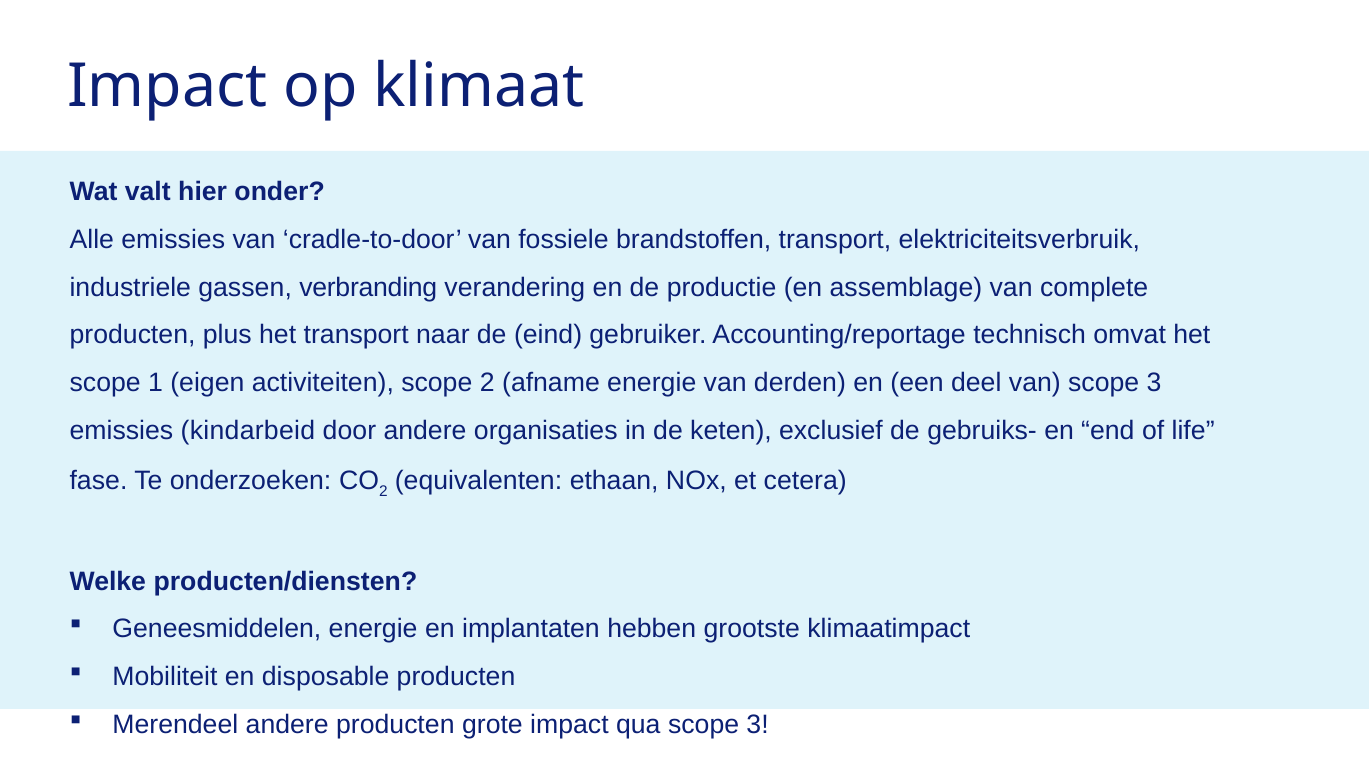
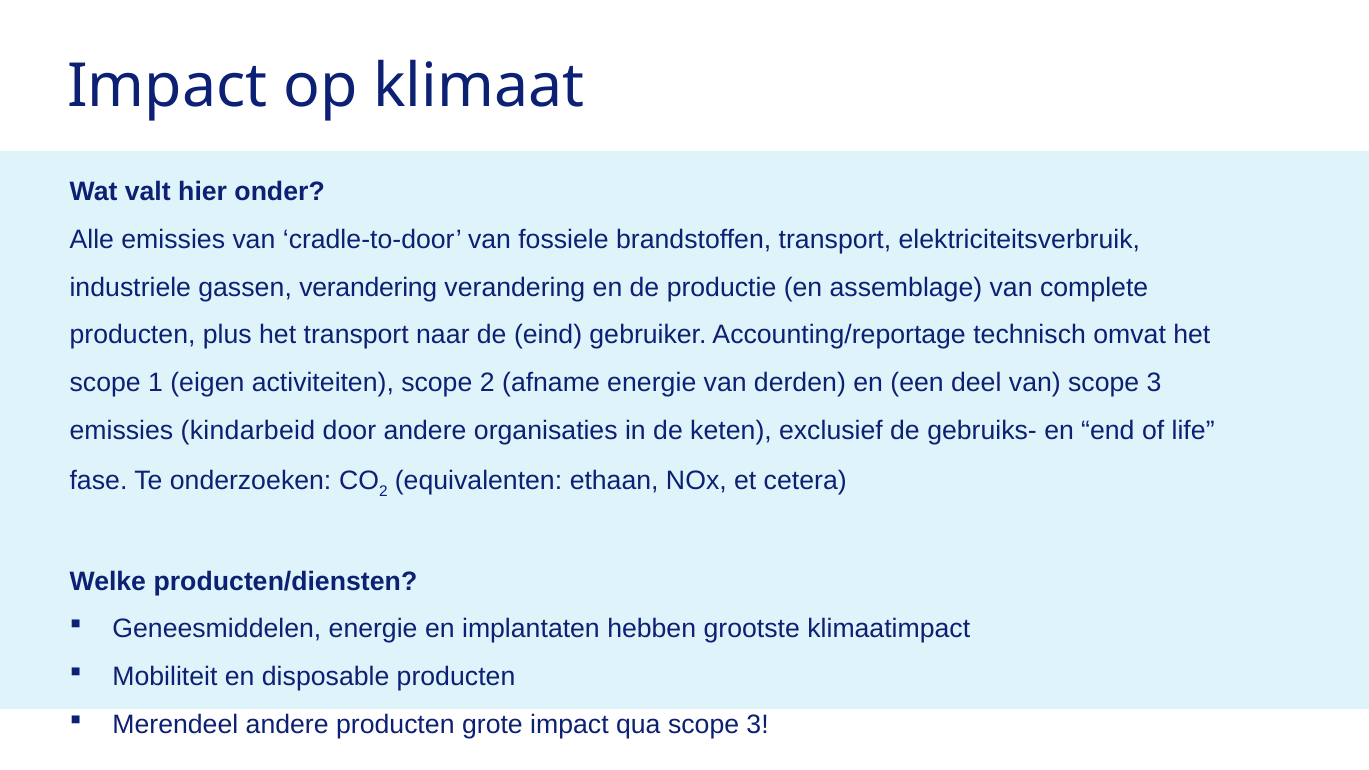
gassen verbranding: verbranding -> verandering (368, 287)
